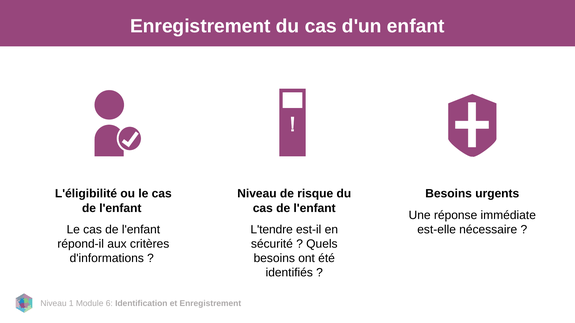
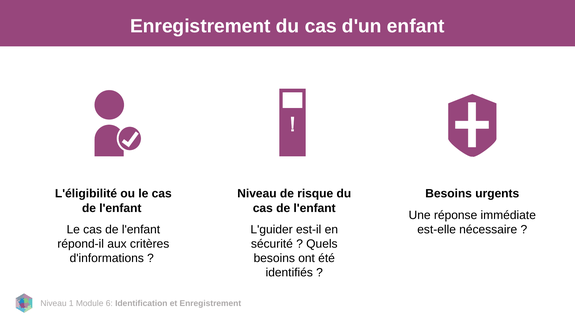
L'tendre: L'tendre -> L'guider (272, 230)
